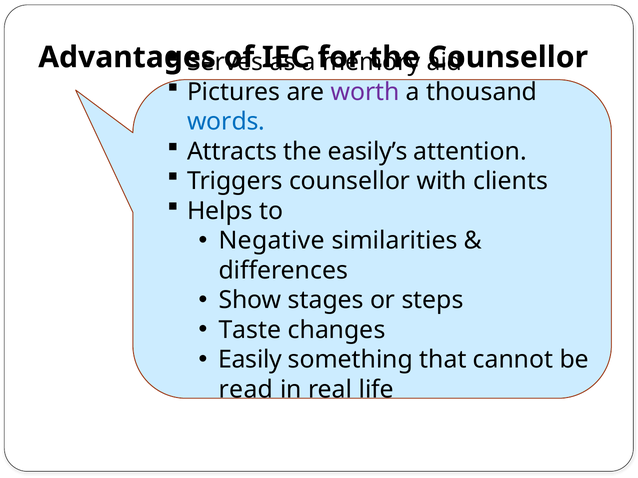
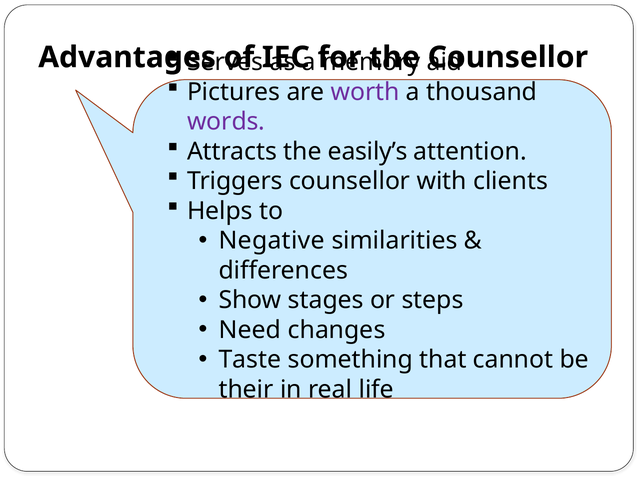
words colour: blue -> purple (226, 122)
Taste: Taste -> Need (250, 330)
Easily: Easily -> Taste (250, 360)
read: read -> their (246, 390)
